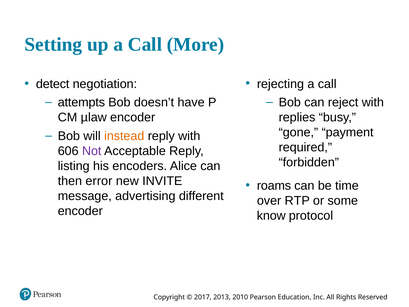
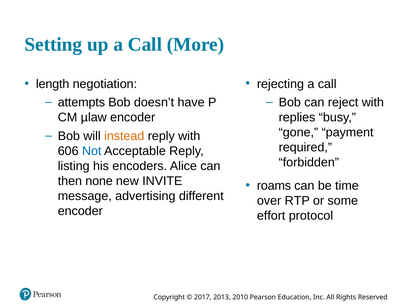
detect: detect -> length (53, 84)
Not colour: purple -> blue (92, 151)
error: error -> none (99, 181)
know: know -> effort (271, 216)
